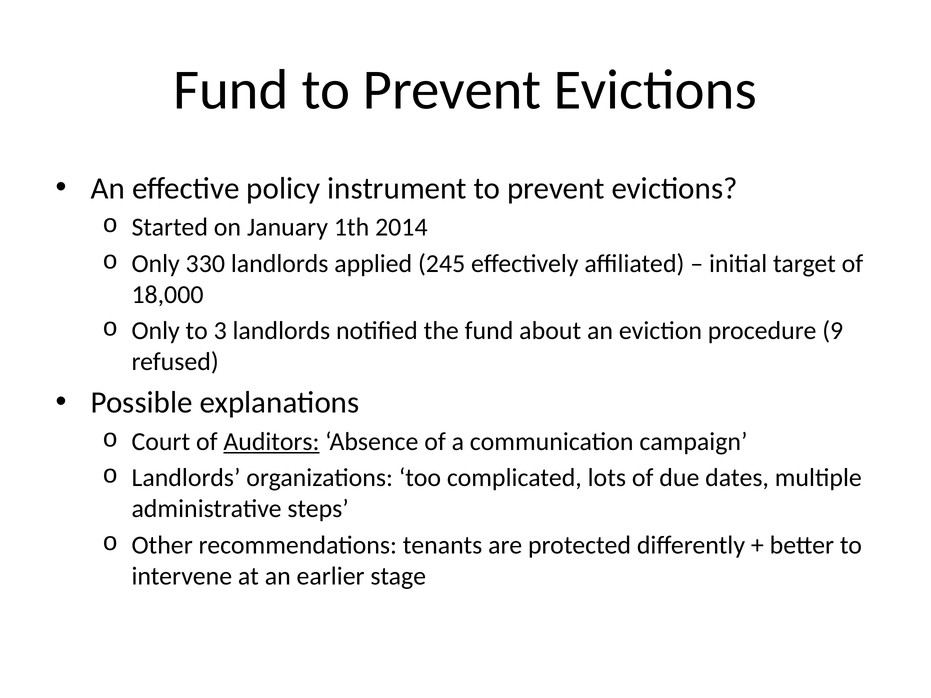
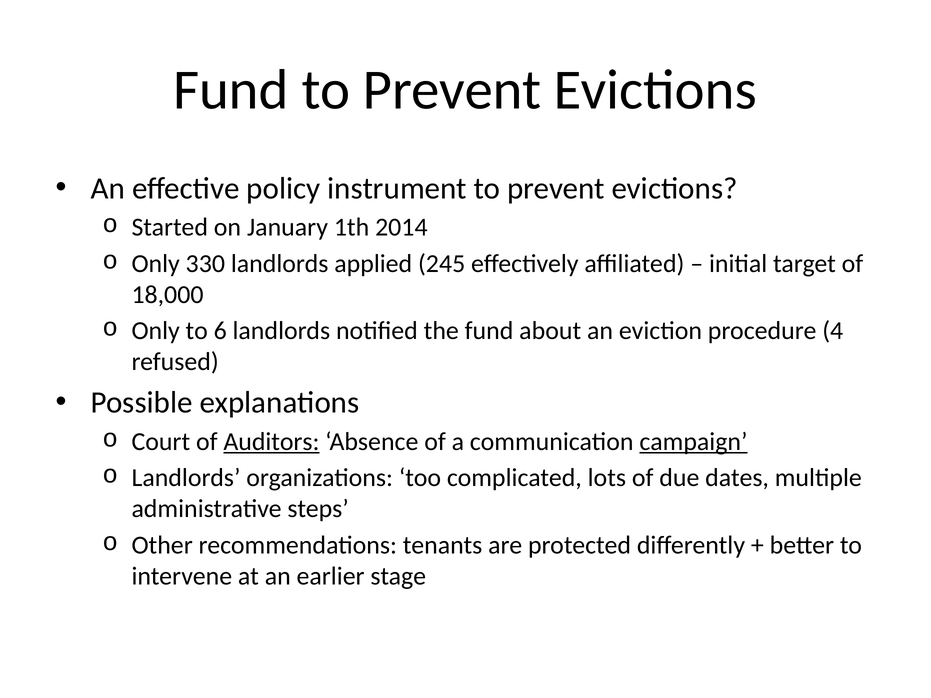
3: 3 -> 6 (220, 331)
9: 9 -> 4 (833, 331)
campaign underline: none -> present (693, 442)
